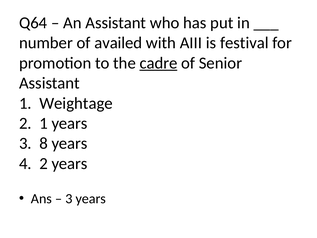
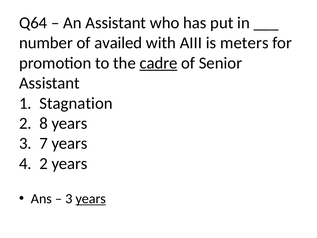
festival: festival -> meters (244, 43)
Weightage: Weightage -> Stagnation (76, 103)
2 1: 1 -> 8 (44, 123)
8: 8 -> 7 (44, 143)
years underline: none -> present (91, 199)
